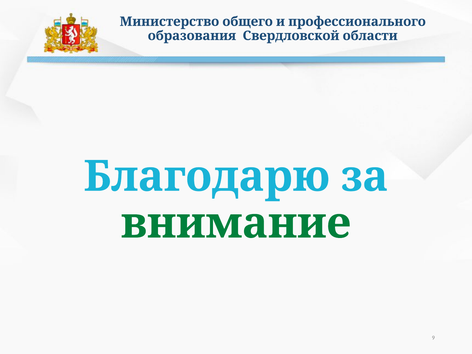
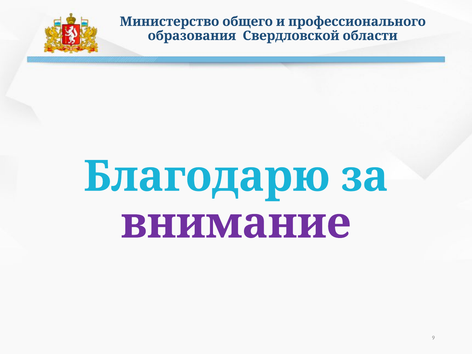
внимание colour: green -> purple (236, 223)
